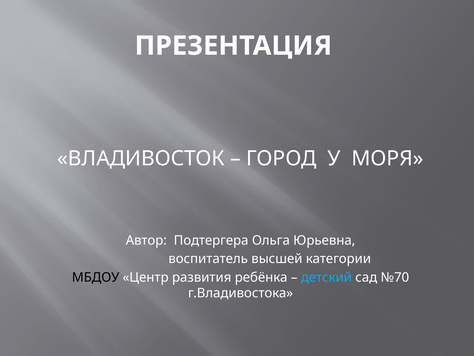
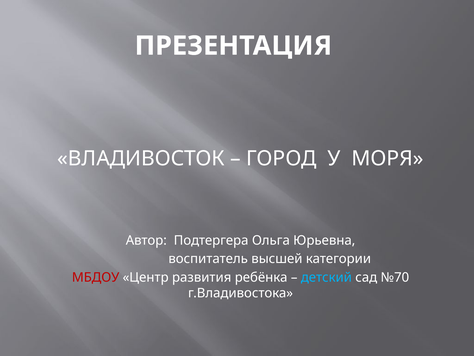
МБДОУ colour: black -> red (96, 277)
